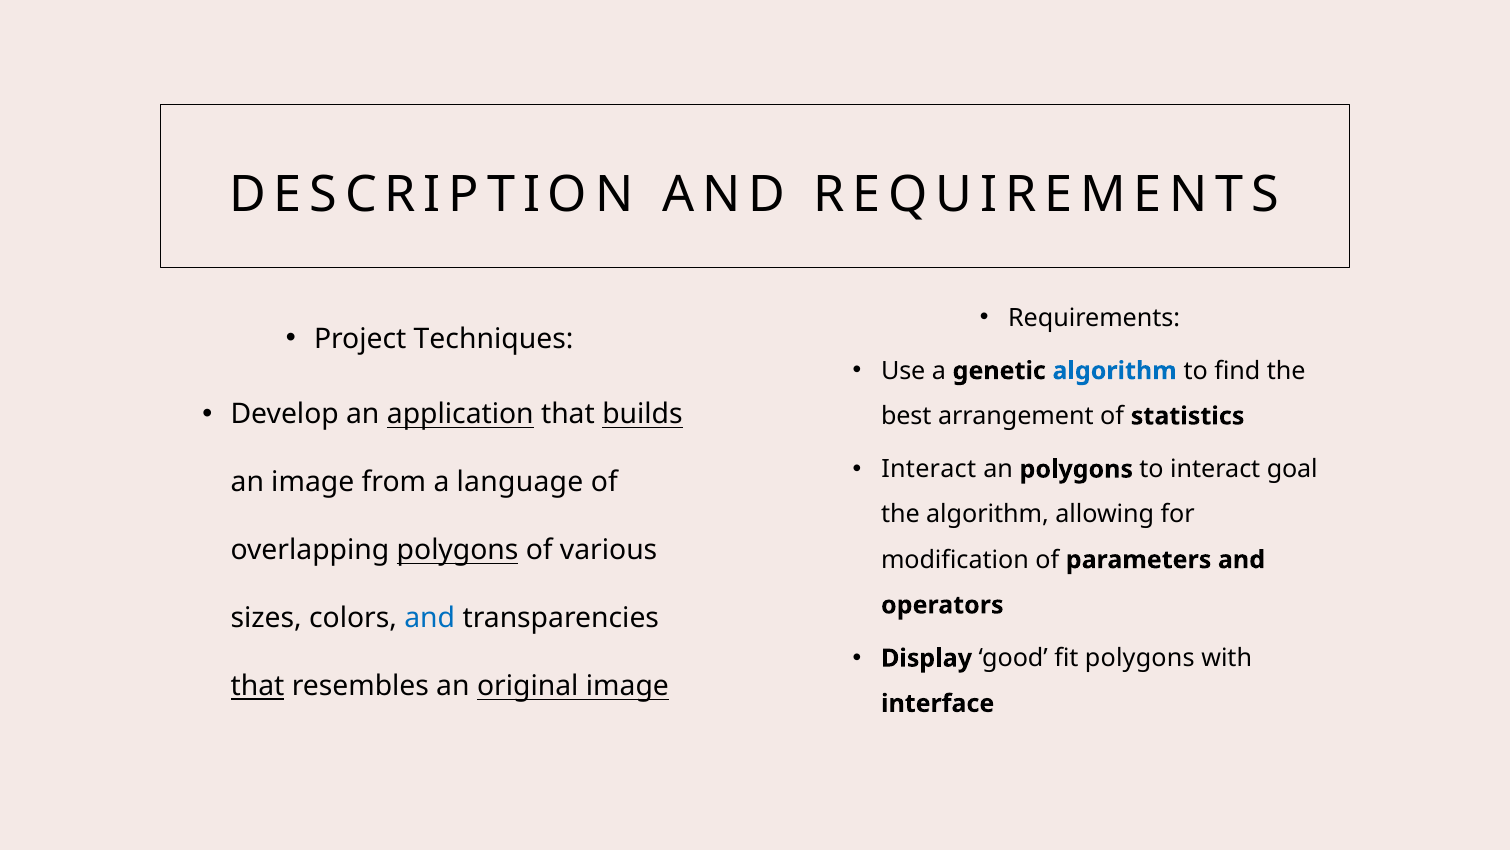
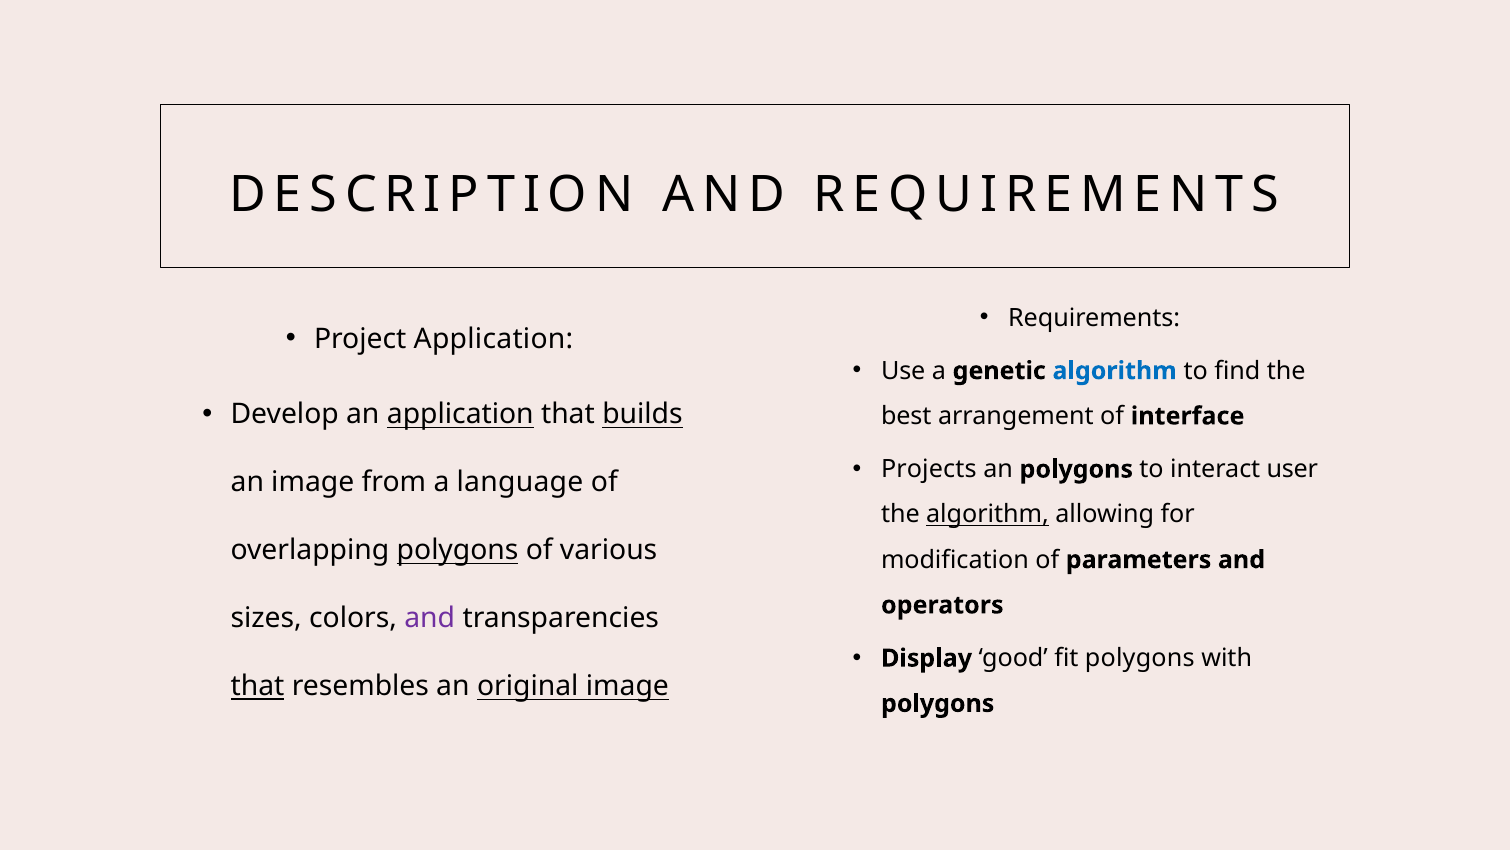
Project Techniques: Techniques -> Application (493, 339)
statistics: statistics -> interface (1188, 416)
Interact: Interact -> Projects (929, 469)
goal: goal -> user (1292, 469)
algorithm underline: none -> present (987, 514)
and colour: blue -> purple (430, 618)
interface: interface -> polygons (938, 703)
